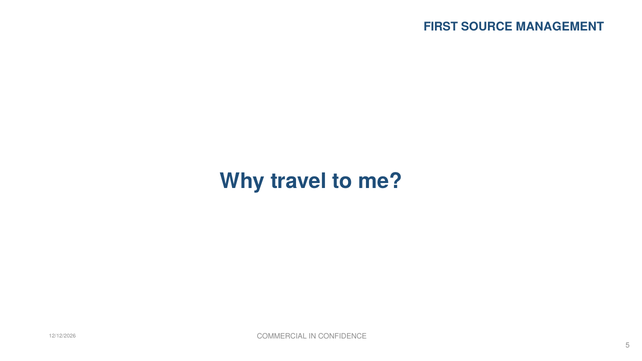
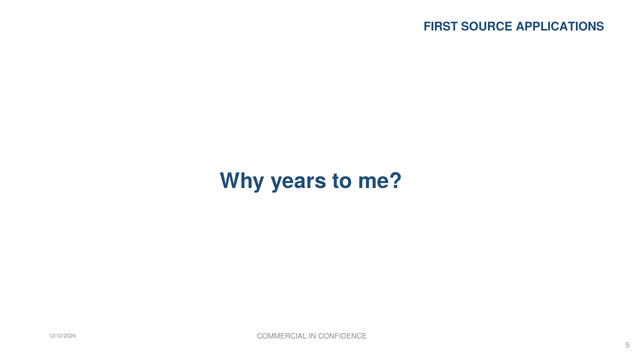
MANAGEMENT: MANAGEMENT -> APPLICATIONS (560, 27)
travel: travel -> years (298, 181)
